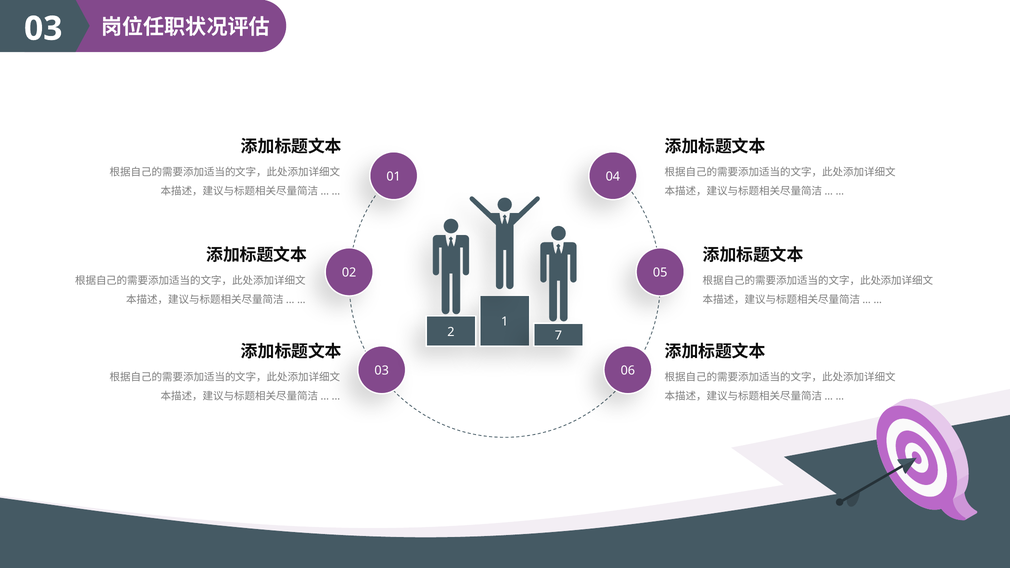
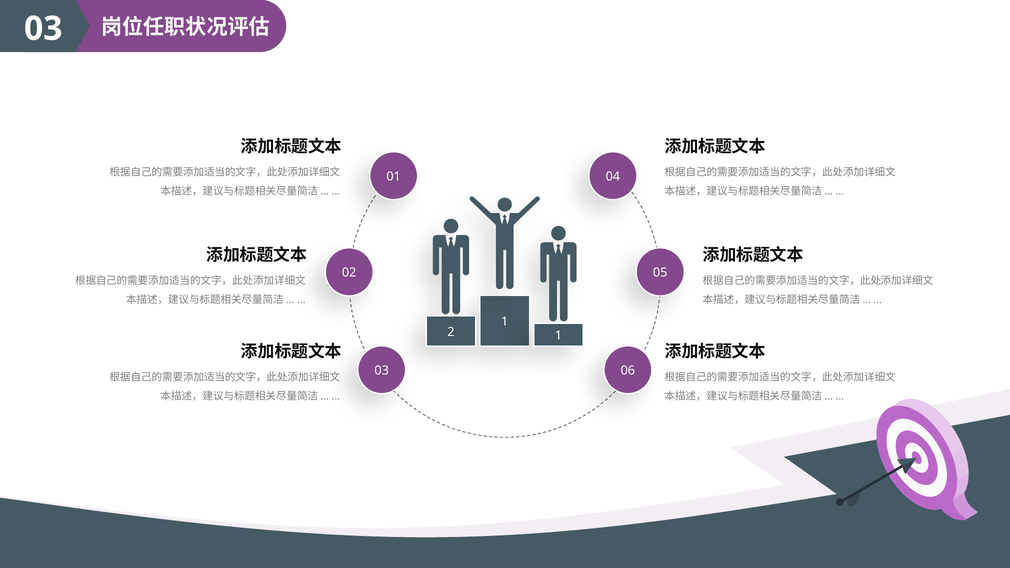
2 7: 7 -> 1 (558, 336)
